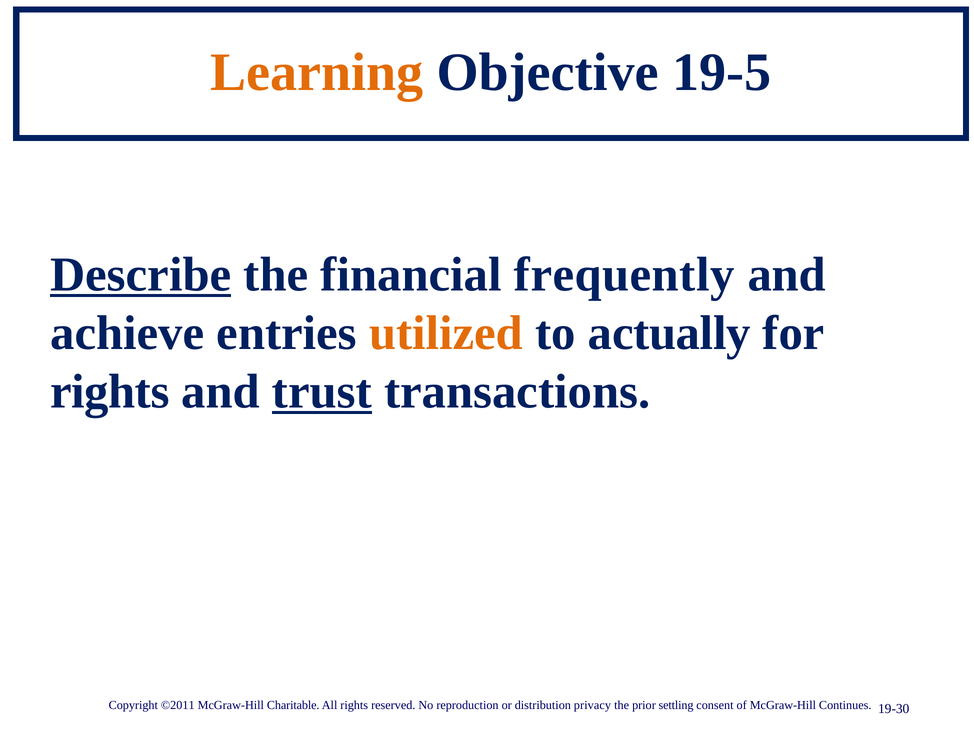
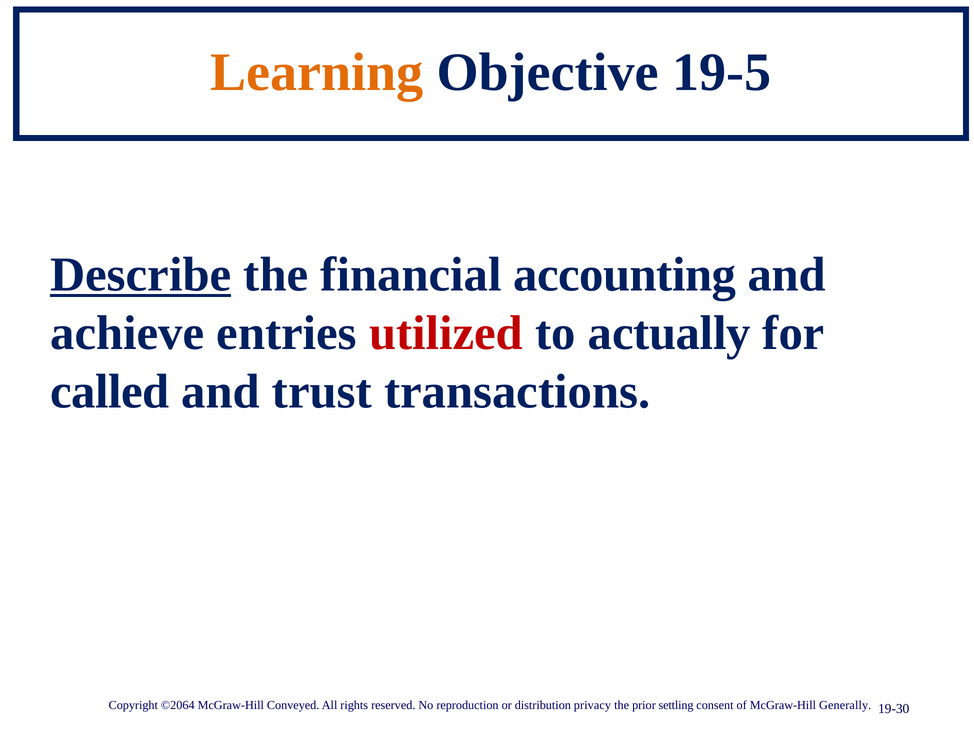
frequently: frequently -> accounting (625, 274)
utilized colour: orange -> red (446, 333)
rights: rights -> called (110, 391)
trust underline: present -> none (322, 391)
©2011: ©2011 -> ©2064 (178, 705)
Charitable: Charitable -> Conveyed (293, 705)
Continues: Continues -> Generally (845, 705)
